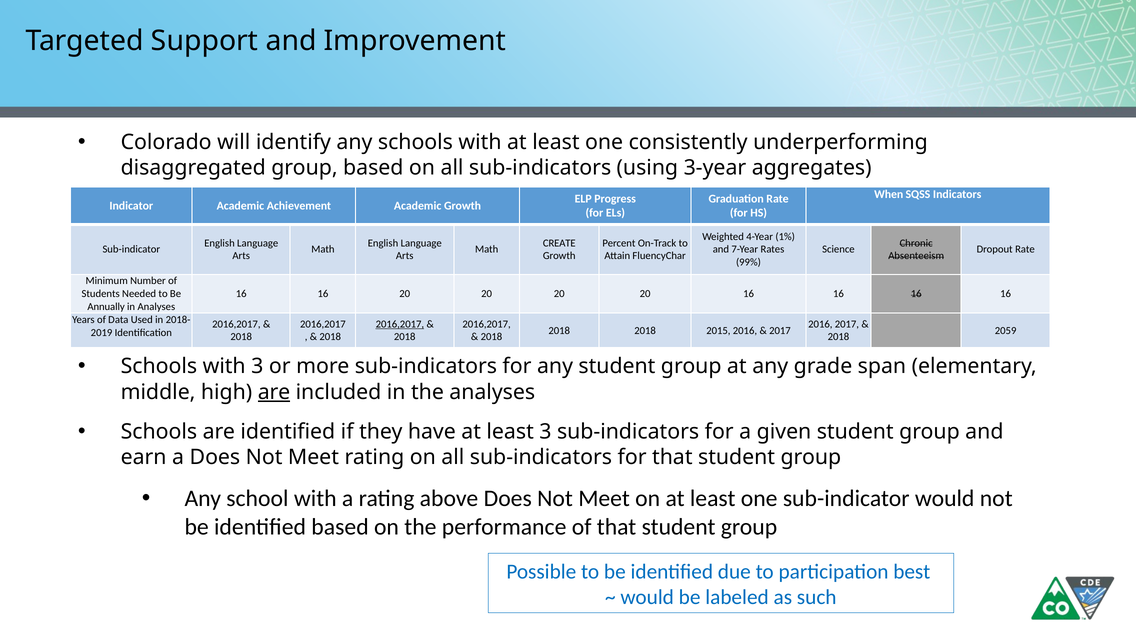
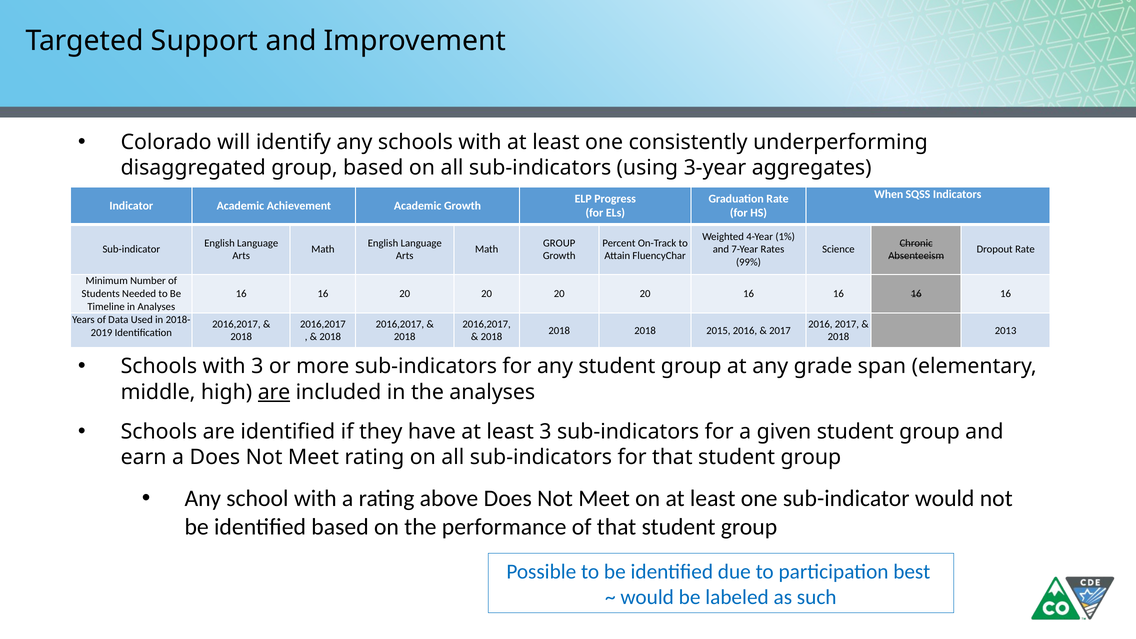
CREATE: CREATE -> GROUP (559, 243)
Annually: Annually -> Timeline (106, 307)
2016,2017 underline: present -> none (400, 324)
2059: 2059 -> 2013 (1006, 331)
